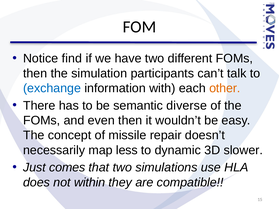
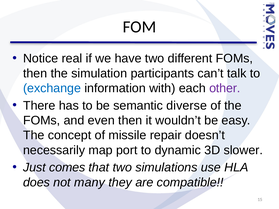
find: find -> real (72, 59)
other colour: orange -> purple (225, 88)
less: less -> port (127, 150)
within: within -> many (90, 183)
